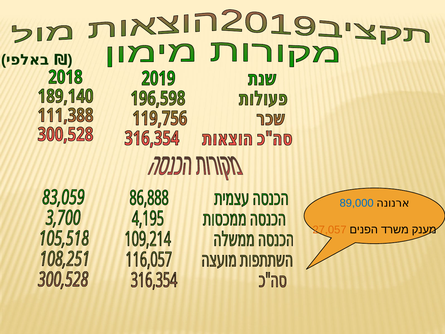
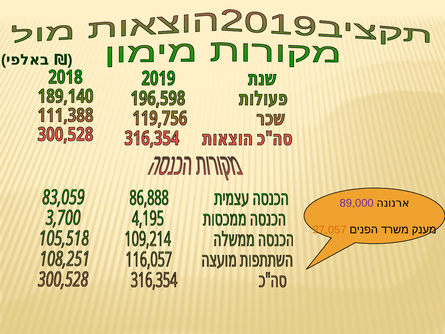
89,000 colour: blue -> purple (357, 203)
